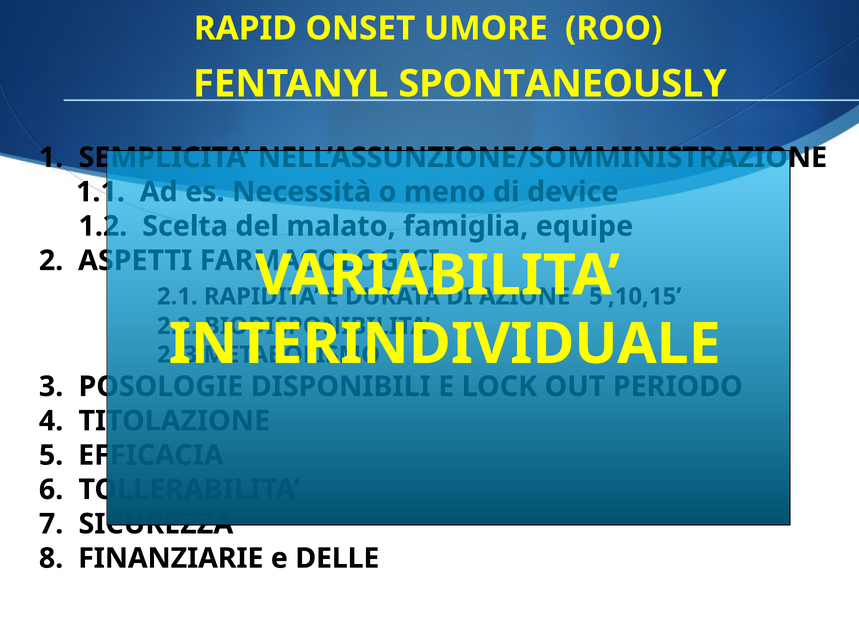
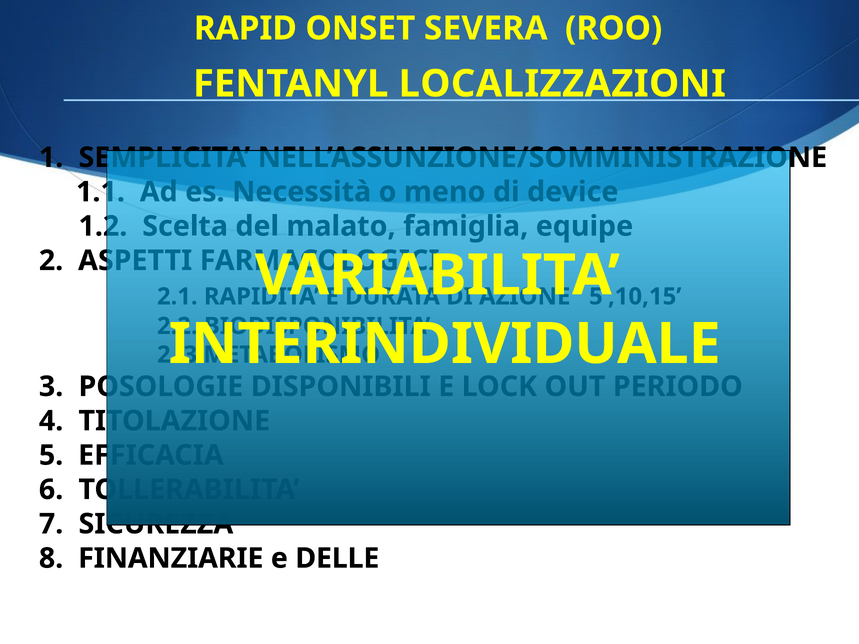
UMORE: UMORE -> SEVERA (486, 28)
SPONTANEOUSLY: SPONTANEOUSLY -> LOCALIZZAZIONI (562, 84)
